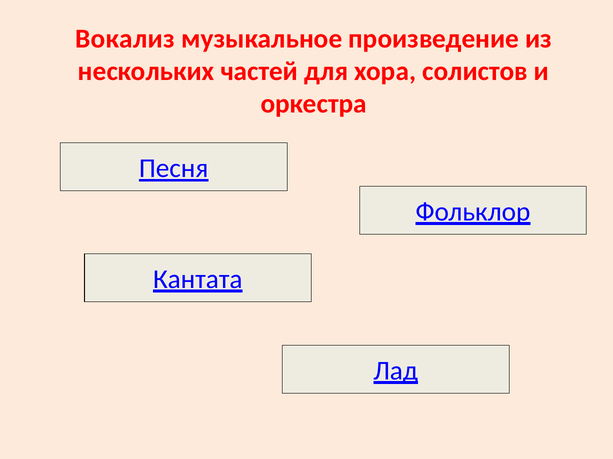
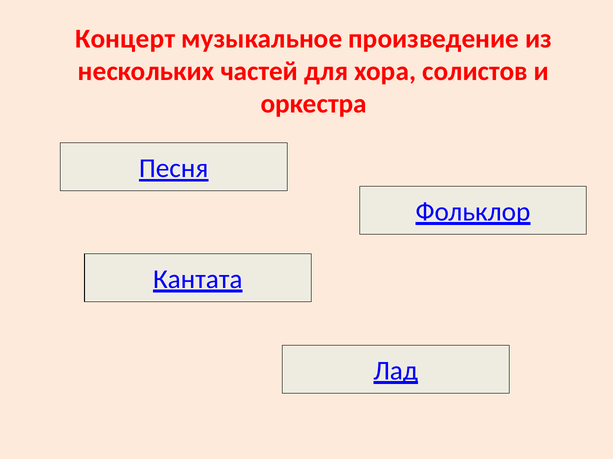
Вокализ: Вокализ -> Концерт (125, 39)
